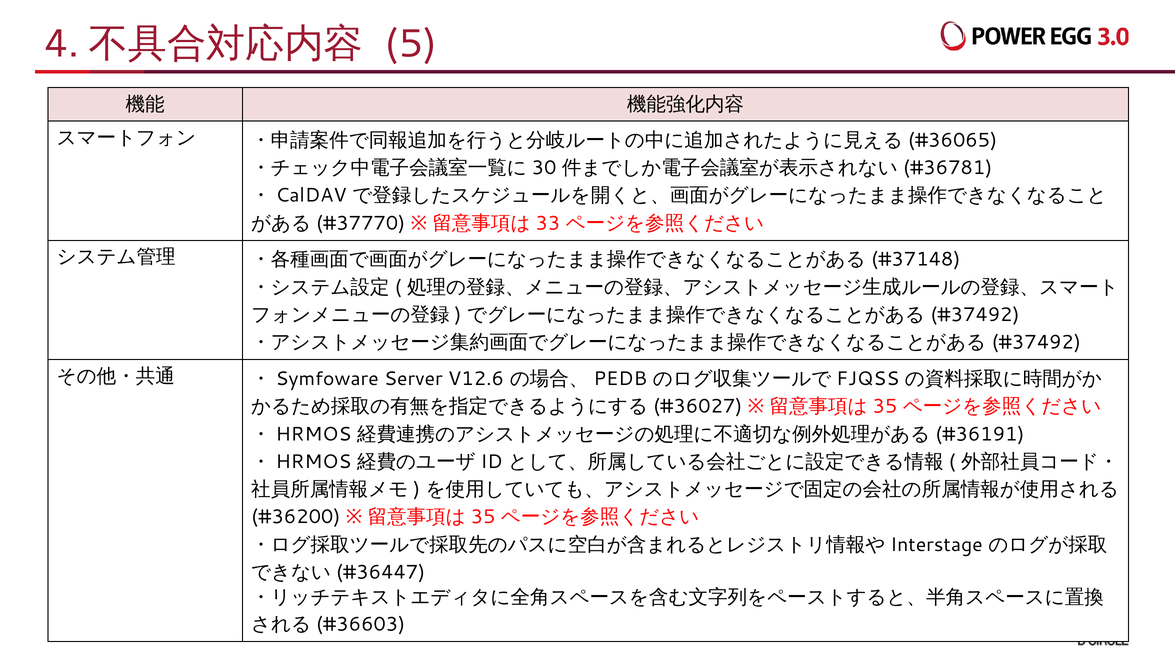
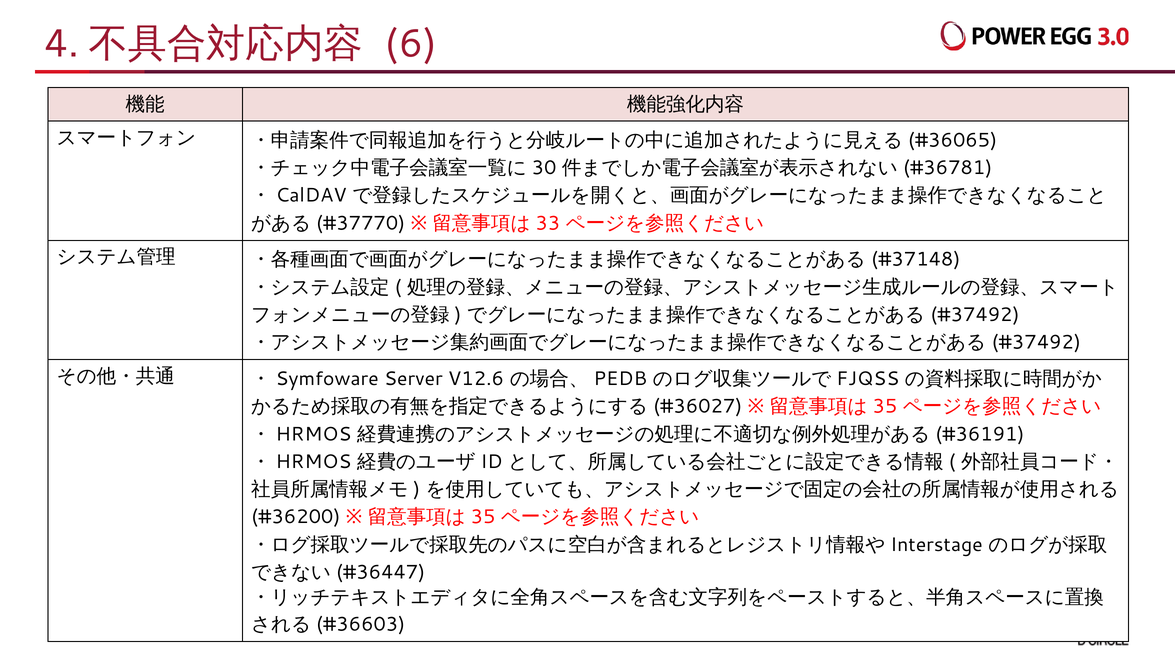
5: 5 -> 6 (411, 44)
